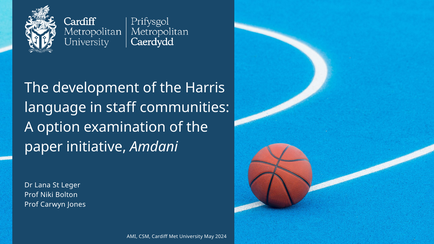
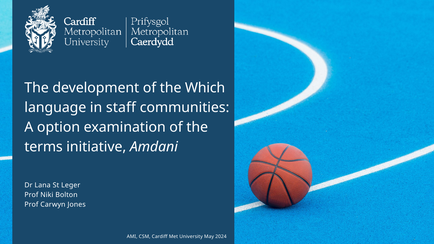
Harris: Harris -> Which (205, 88)
paper: paper -> terms (44, 147)
